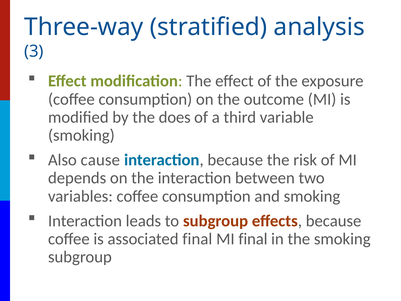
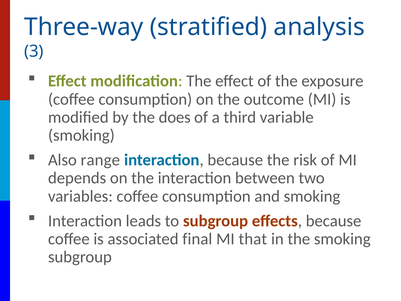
cause: cause -> range (100, 160)
MI final: final -> that (253, 239)
